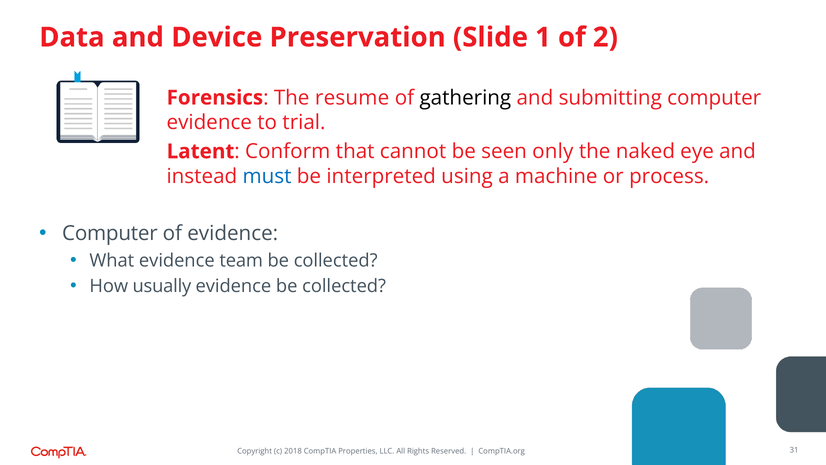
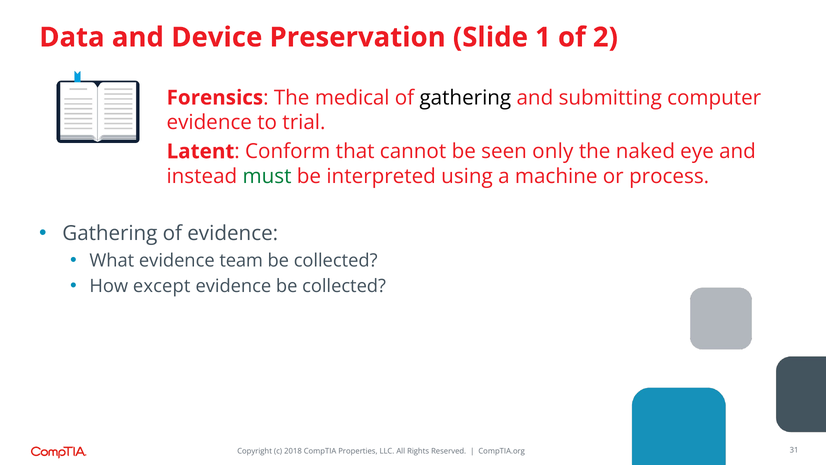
resume: resume -> medical (352, 98)
must colour: blue -> green (267, 176)
Computer: Computer -> Gathering (110, 233)
usually: usually -> except (162, 286)
